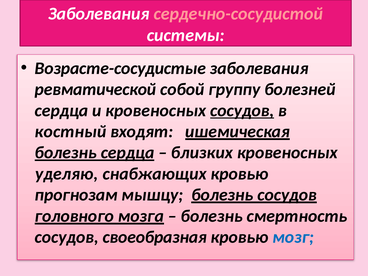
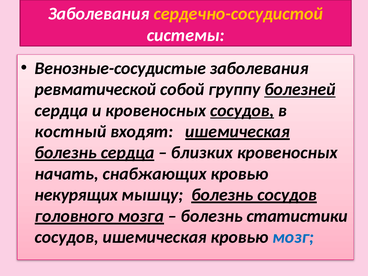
сердечно-сосудистой colour: pink -> yellow (238, 14)
Возрасте-сосудистые: Возрасте-сосудистые -> Венозные-сосудистые (120, 68)
болезней underline: none -> present (300, 89)
уделяю: уделяю -> начать (67, 174)
прогнозам: прогнозам -> некурящих (76, 195)
смертность: смертность -> статистики (297, 216)
сосудов своеобразная: своеобразная -> ишемическая (155, 237)
